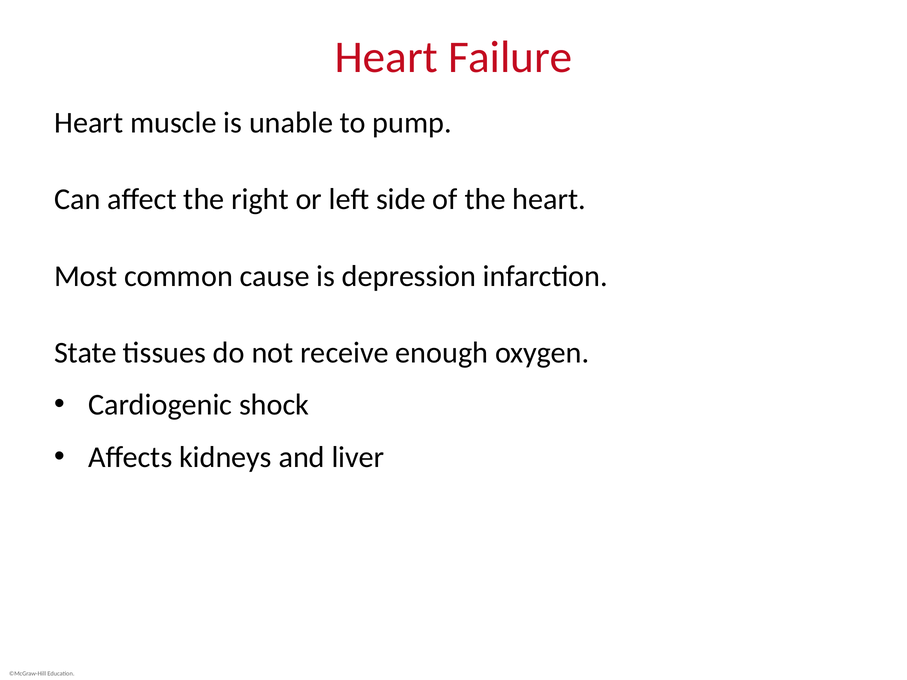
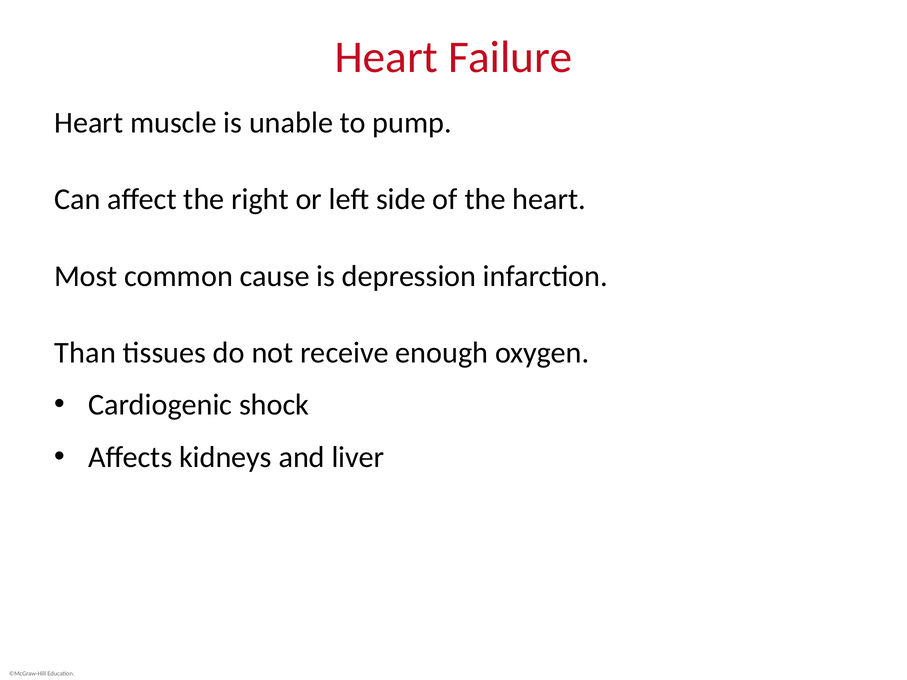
State: State -> Than (85, 353)
